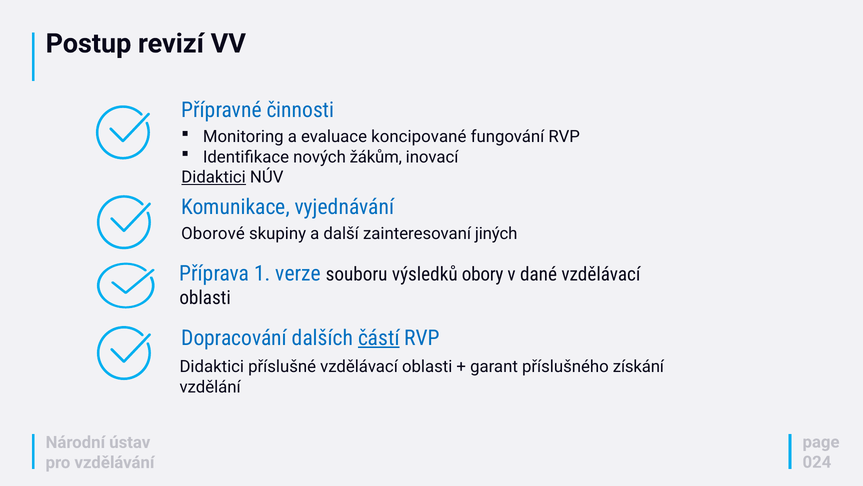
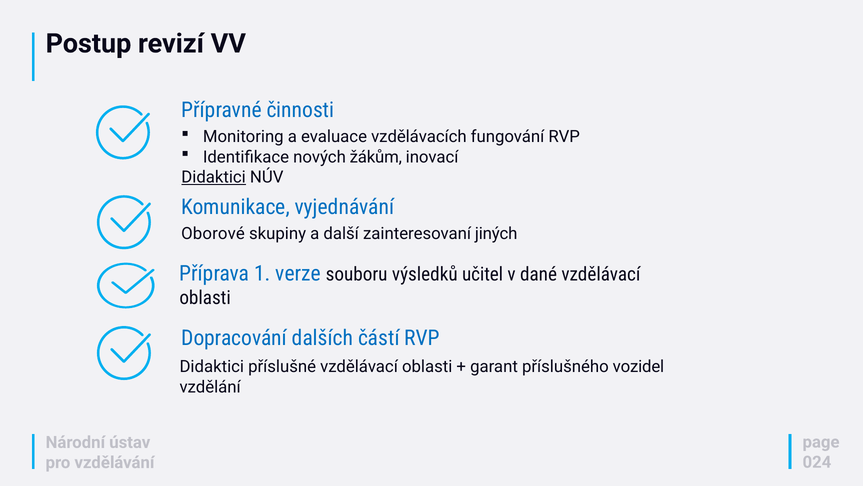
koncipované: koncipované -> vzdělávacích (419, 137)
obory: obory -> učitel (483, 274)
částí underline: present -> none (379, 338)
získání: získání -> vozidel (638, 366)
